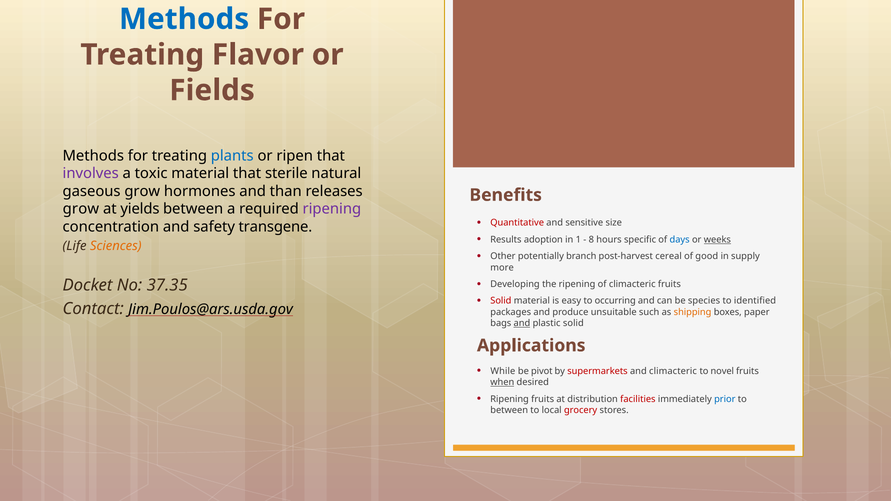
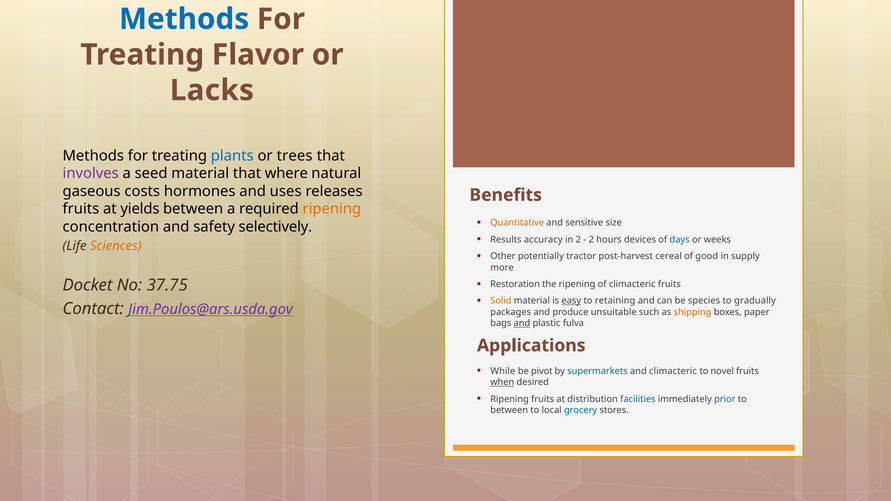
Fields: Fields -> Lacks (212, 90)
ripen: ripen -> trees (295, 156)
toxic: toxic -> seed (151, 173)
sterile: sterile -> where (286, 173)
gaseous grow: grow -> costs (142, 191)
than: than -> uses (286, 191)
grow: grow -> fruits (81, 209)
ripening colour: purple -> orange (332, 209)
Quantitative colour: red -> orange (517, 223)
transgene: transgene -> selectively (275, 227)
adoption: adoption -> accuracy (543, 240)
in 1: 1 -> 2 (578, 240)
8: 8 -> 2 (591, 240)
specific: specific -> devices (640, 240)
weeks underline: present -> none (717, 240)
branch: branch -> tractor (581, 256)
Developing: Developing -> Restoration (515, 284)
37.35: 37.35 -> 37.75 (167, 285)
Solid colour: red -> orange (501, 301)
easy underline: none -> present (571, 301)
occurring: occurring -> retaining (615, 301)
identified: identified -> gradually (755, 301)
Jim.Poulos@ars.usda.gov colour: black -> purple (211, 309)
plastic solid: solid -> fulva (573, 323)
supermarkets colour: red -> blue (597, 371)
facilities colour: red -> blue (638, 399)
grocery colour: red -> blue (581, 410)
